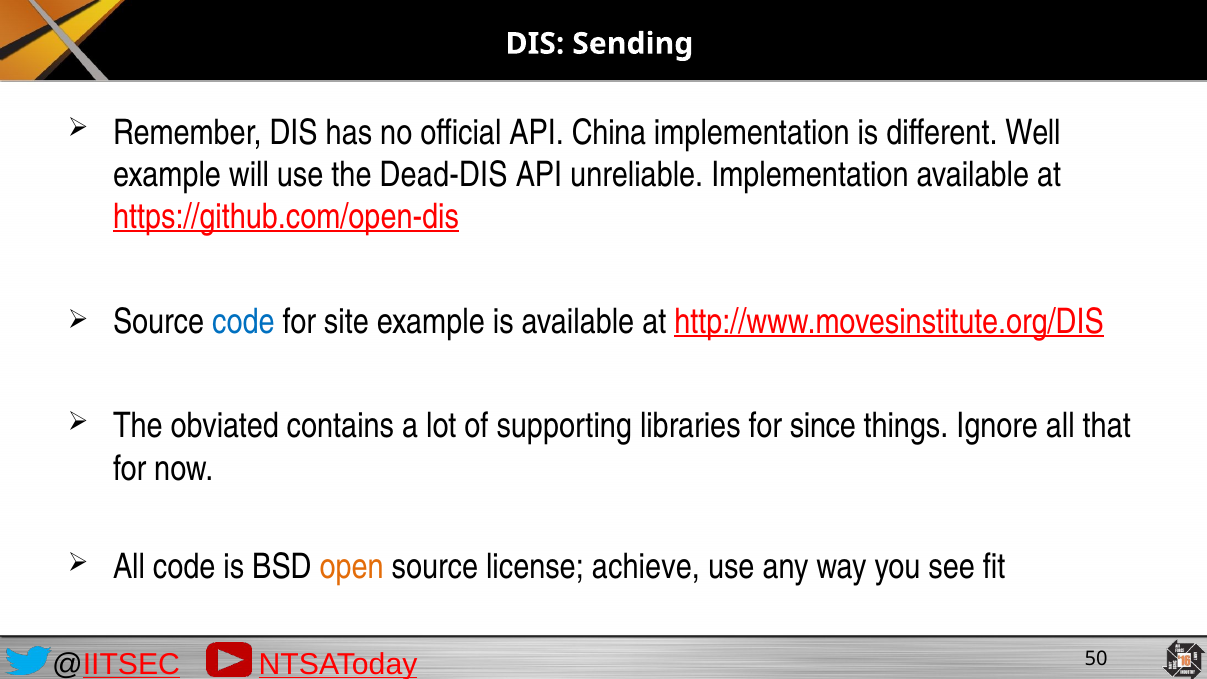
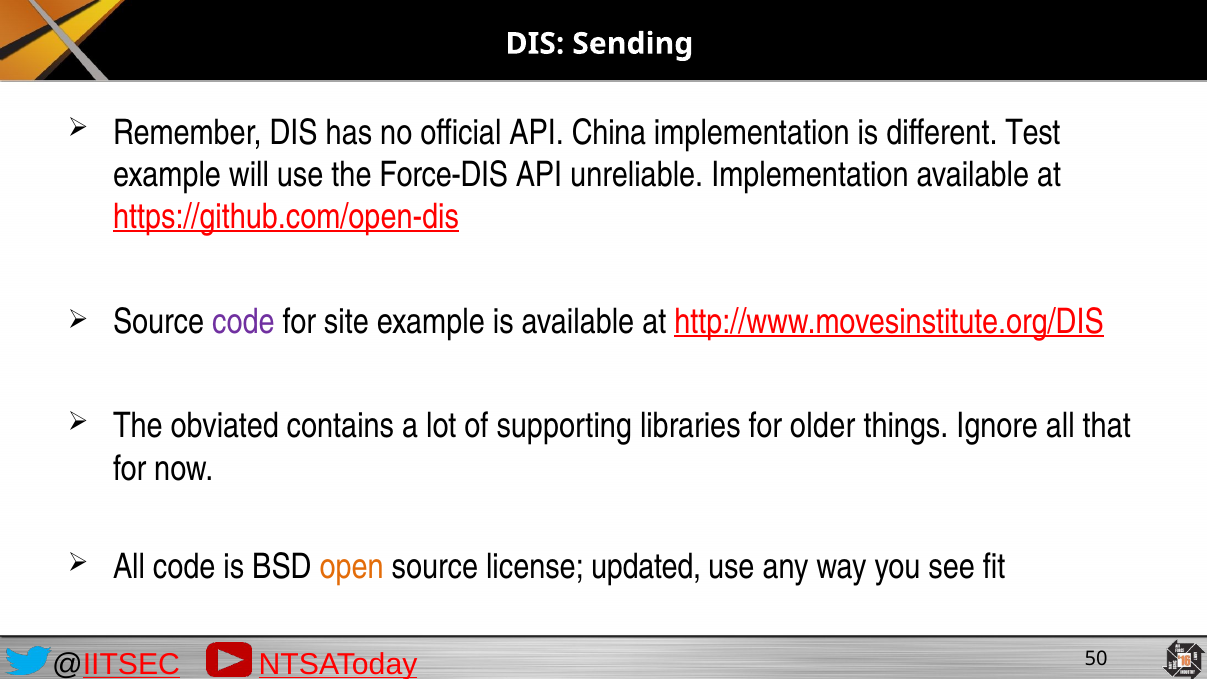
Well: Well -> Test (1033, 132)
Dead-DIS: Dead-DIS -> Force-DIS (444, 175)
code colour: blue -> purple (243, 322)
since: since -> older (823, 426)
achieve: achieve -> updated (646, 567)
